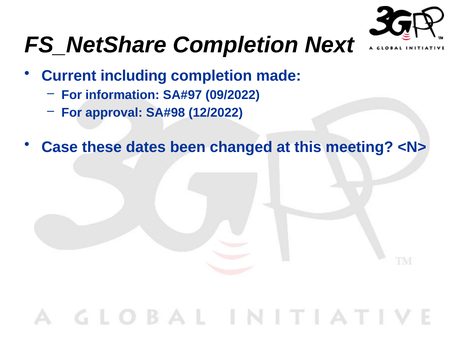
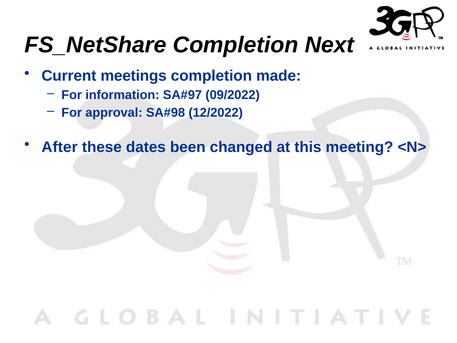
including: including -> meetings (134, 76)
Case: Case -> After (60, 147)
